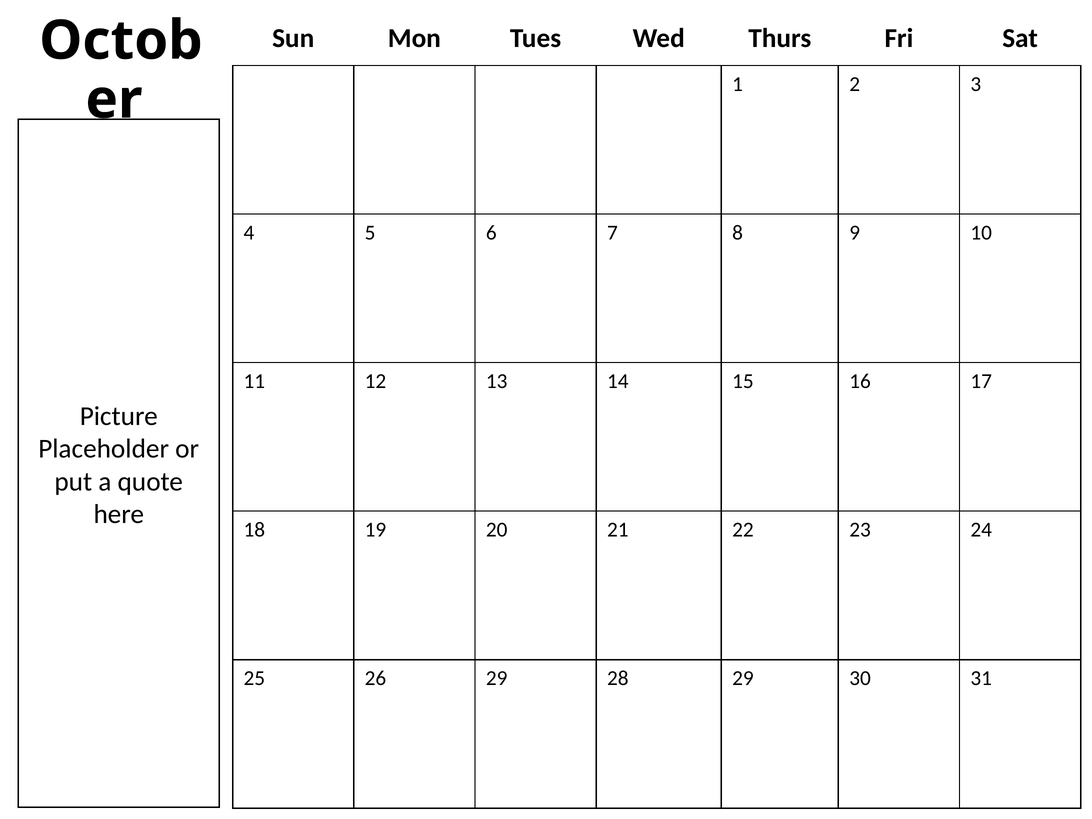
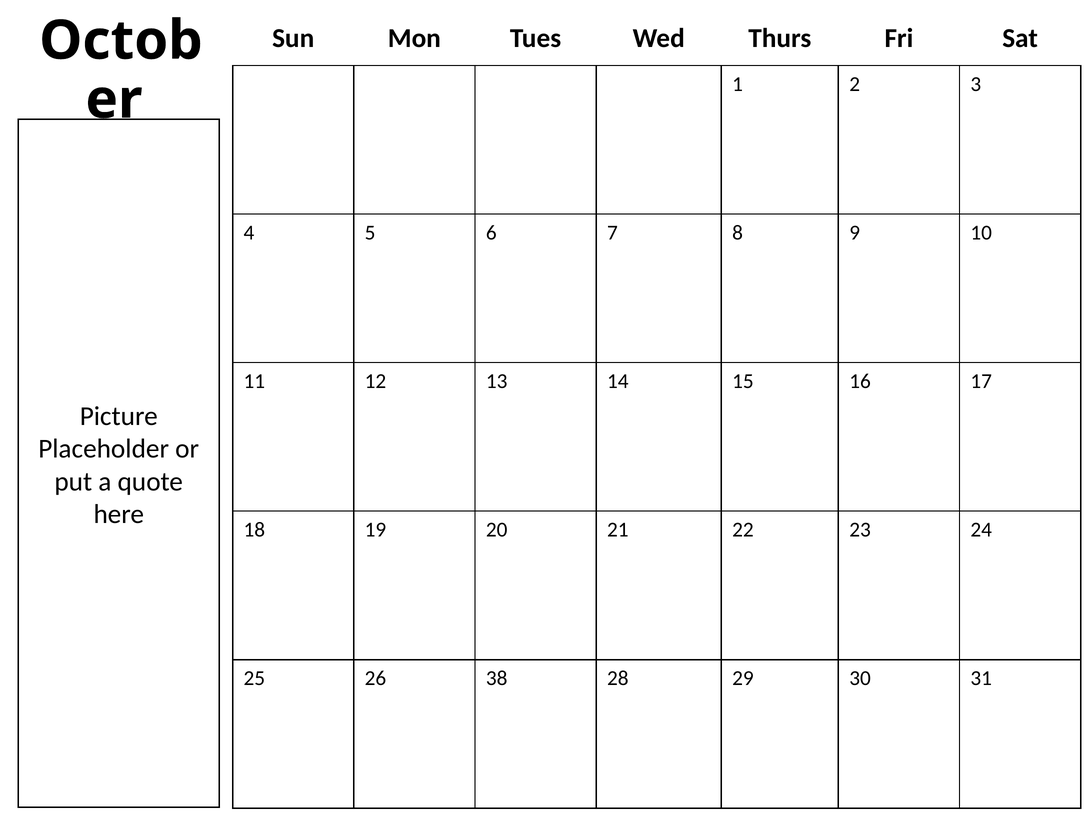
26 29: 29 -> 38 (497, 678)
